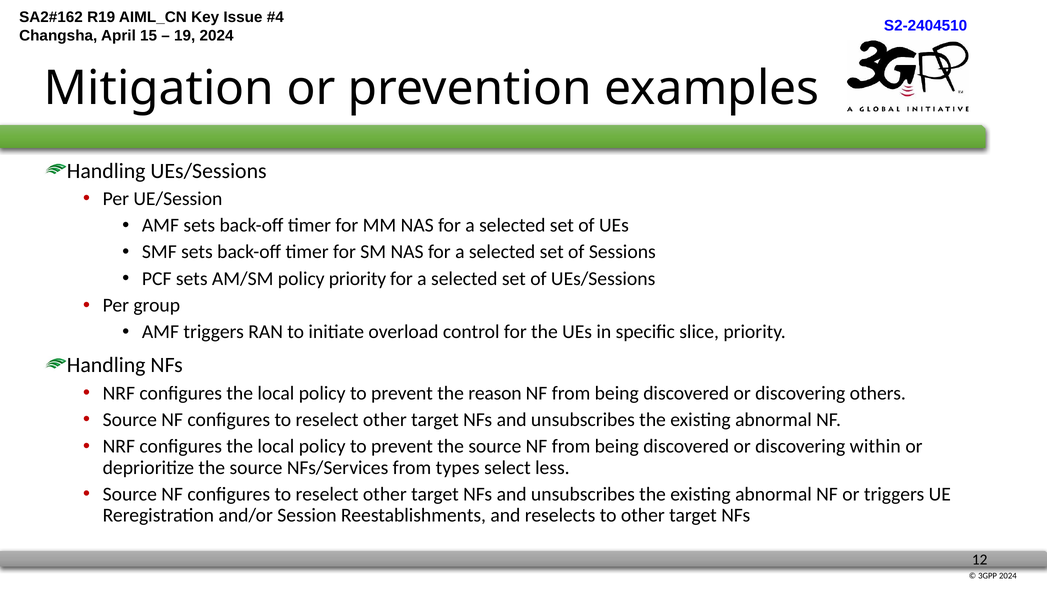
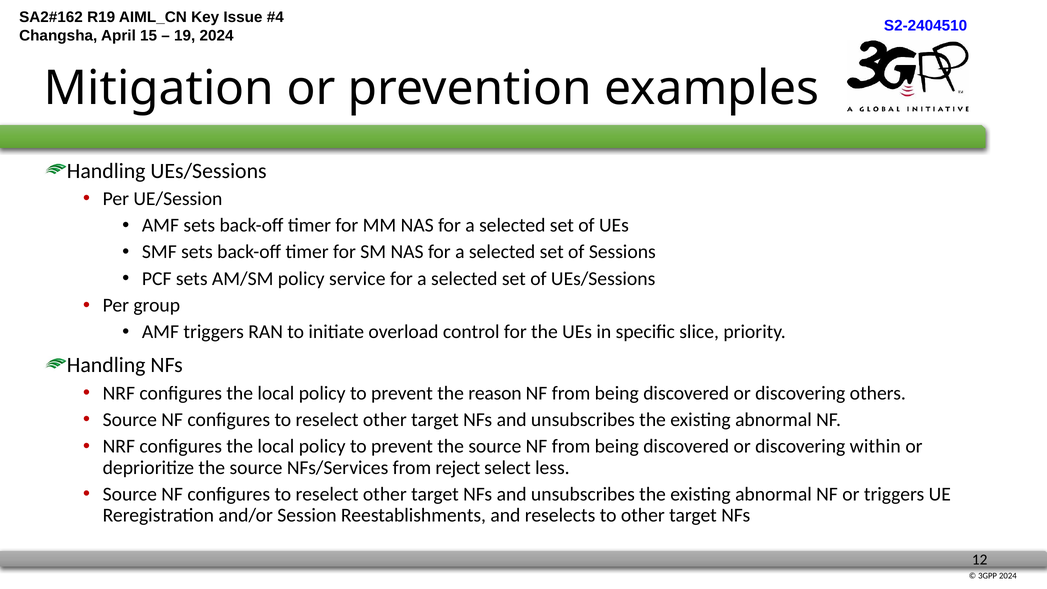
policy priority: priority -> service (357, 279)
types: types -> reject (458, 468)
